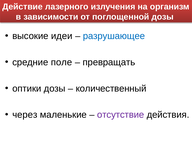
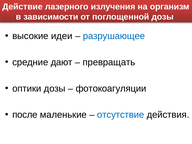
поле: поле -> дают (62, 62)
количественный: количественный -> фотокоагуляции (111, 89)
через: через -> после (25, 115)
отсутствие colour: purple -> blue (121, 115)
